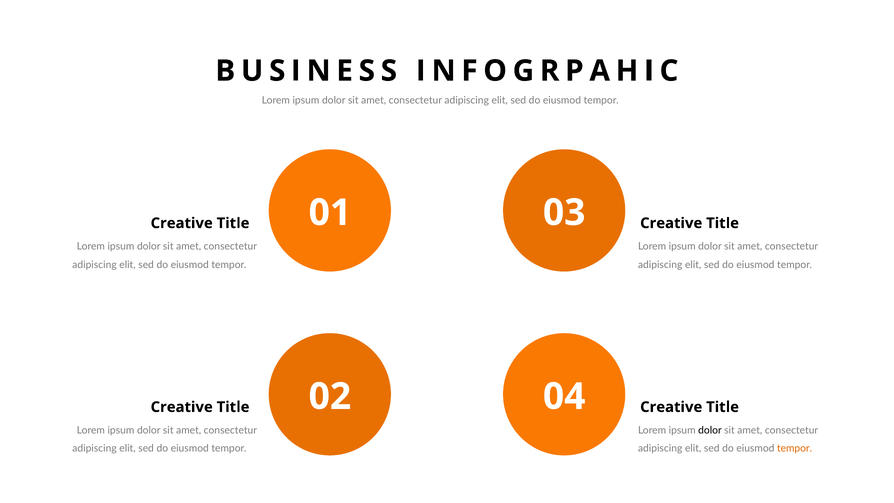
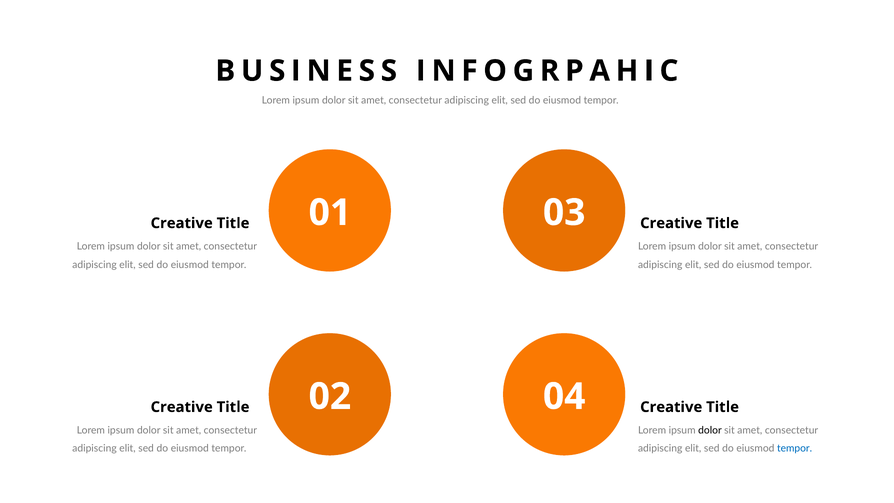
tempor colour: orange -> blue (795, 448)
